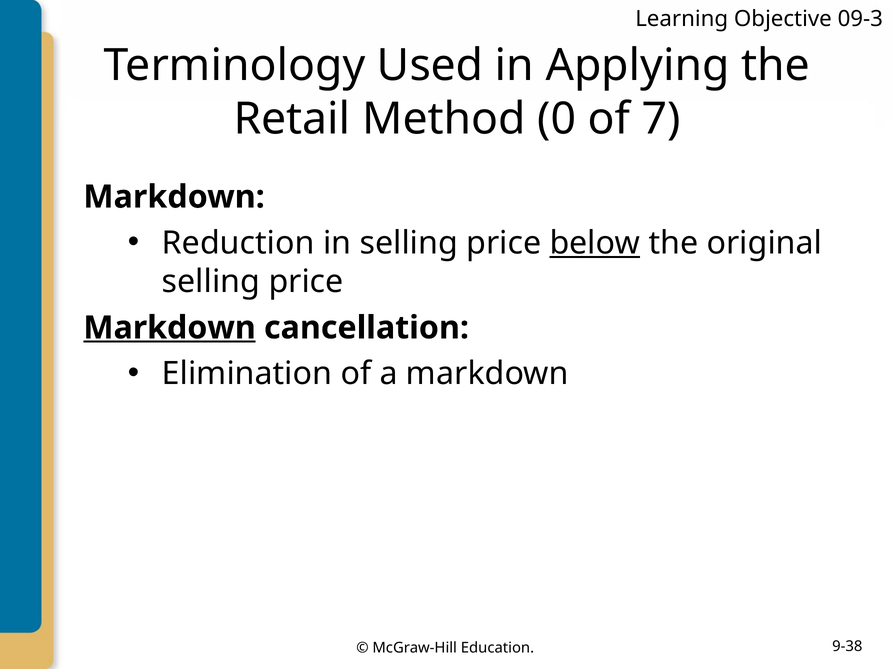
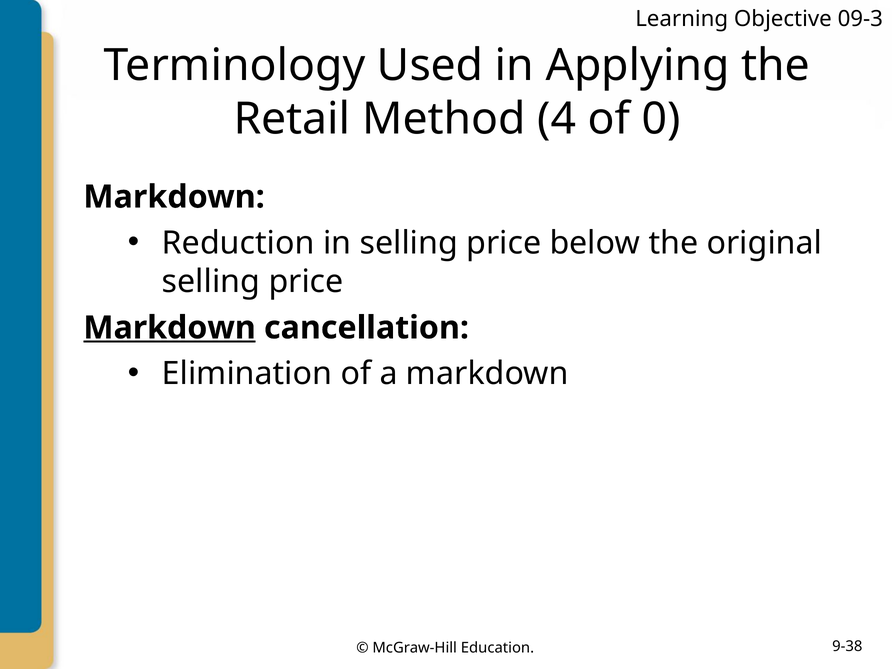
0: 0 -> 4 (557, 119)
7: 7 -> 0 (661, 119)
below underline: present -> none (595, 243)
